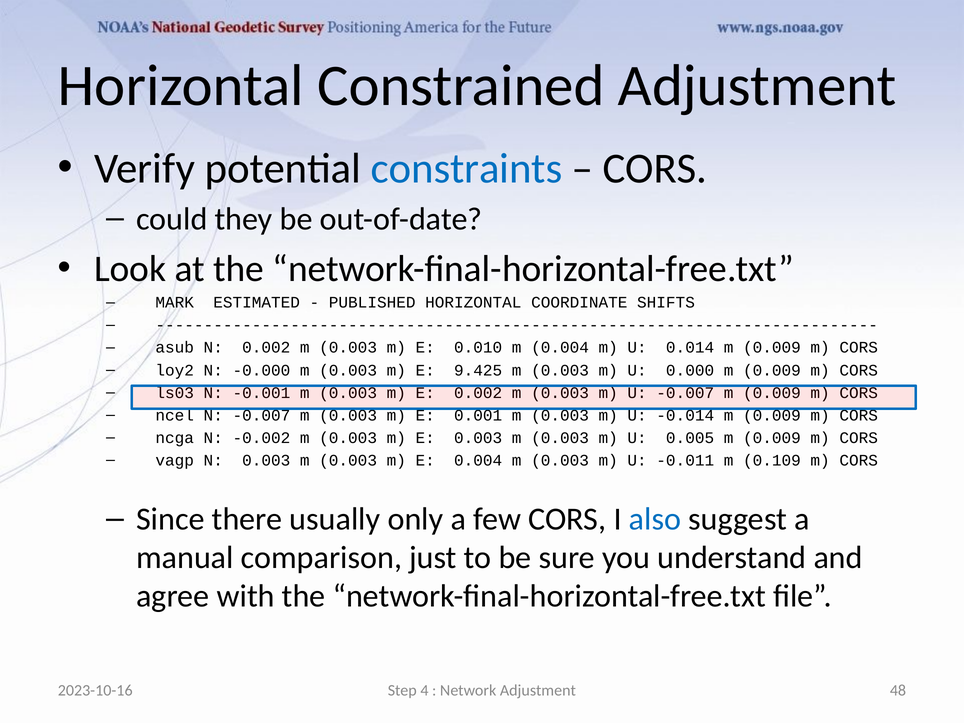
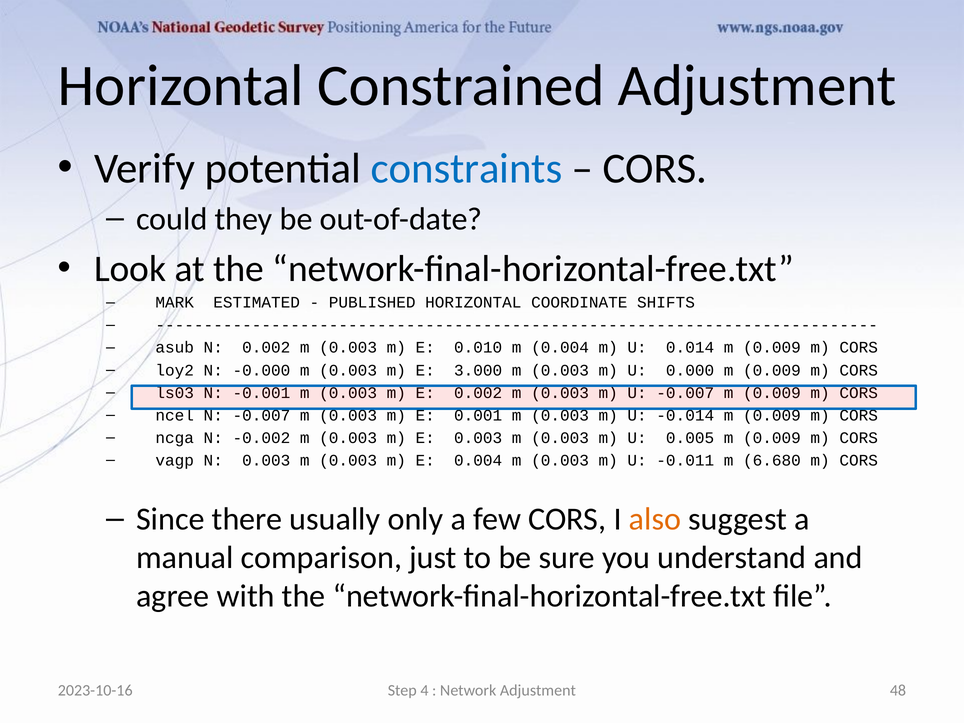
9.425: 9.425 -> 3.000 (478, 370)
0.109: 0.109 -> 6.680 (772, 460)
also colour: blue -> orange (655, 519)
